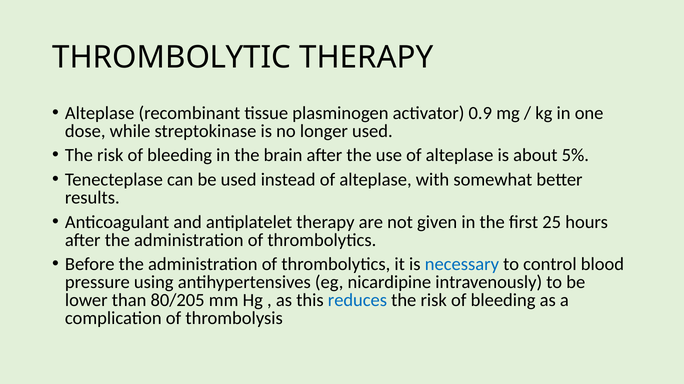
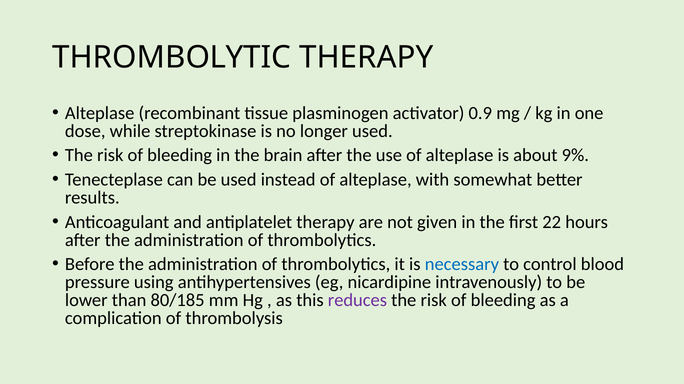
5%: 5% -> 9% (575, 156)
25: 25 -> 22 (552, 222)
80/205: 80/205 -> 80/185 (178, 301)
reduces colour: blue -> purple (357, 301)
